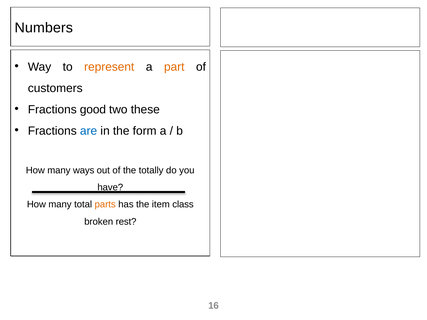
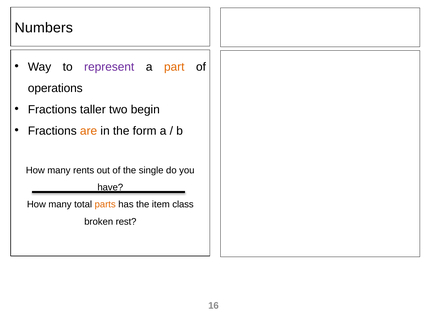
represent colour: orange -> purple (109, 67)
customers: customers -> operations (55, 88)
good: good -> taller (93, 110)
these: these -> begin (145, 110)
are colour: blue -> orange (89, 131)
ways: ways -> rents (84, 171)
totally: totally -> single (151, 171)
